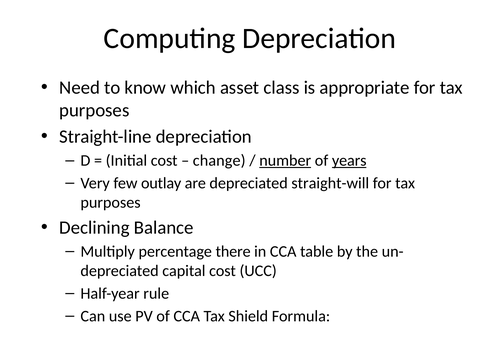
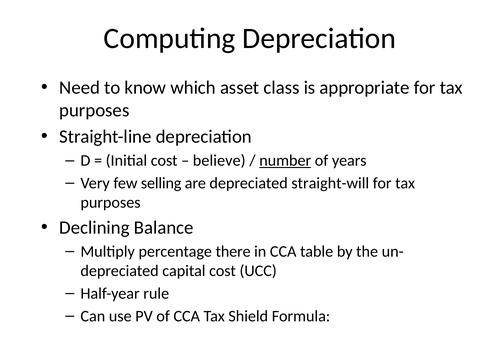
change: change -> believe (219, 161)
years underline: present -> none (349, 161)
outlay: outlay -> selling (161, 183)
